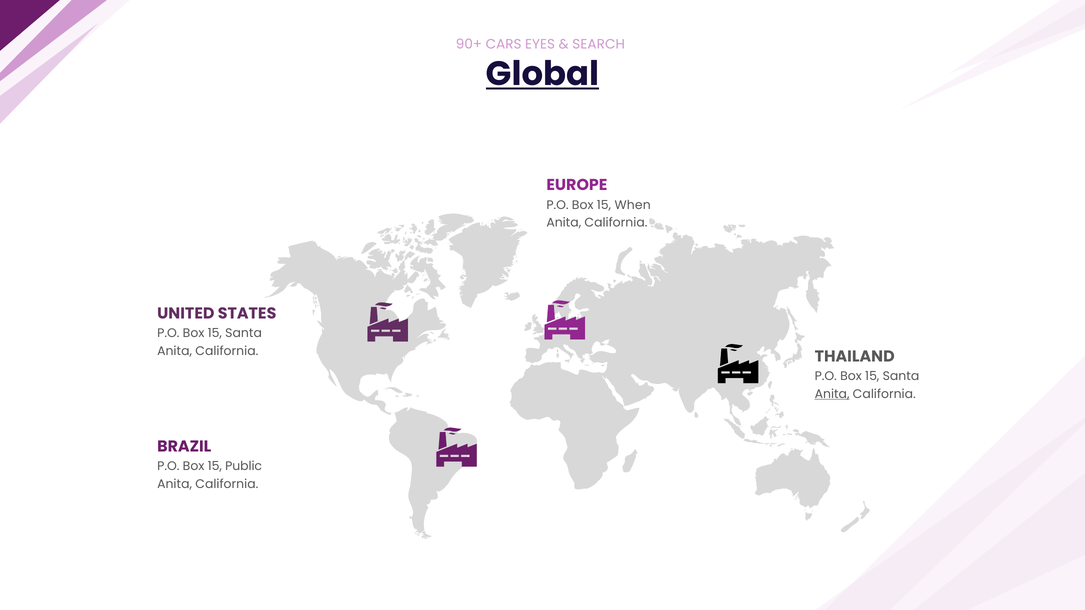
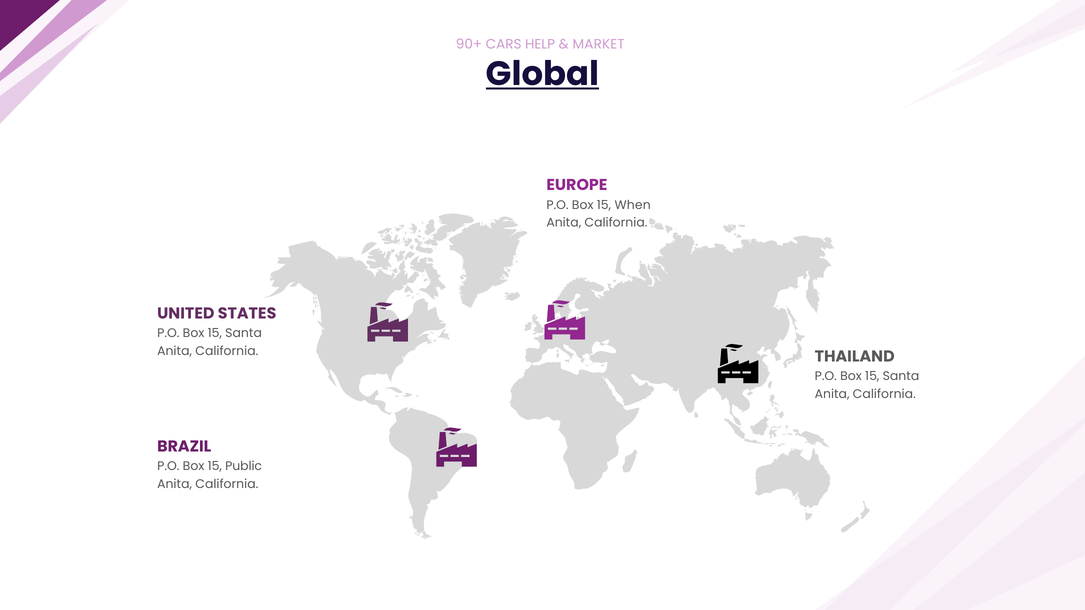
EYES: EYES -> HELP (540, 44)
SEARCH: SEARCH -> MARKET (599, 44)
Anita underline: present -> none (832, 394)
